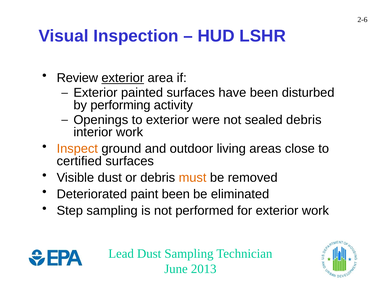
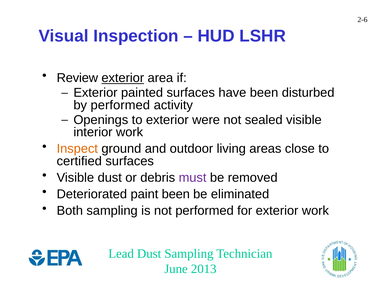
by performing: performing -> performed (120, 105)
sealed debris: debris -> visible (304, 120)
must colour: orange -> purple (193, 178)
Step: Step -> Both (70, 211)
